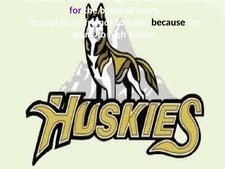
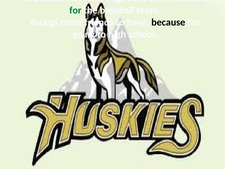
for colour: purple -> green (75, 10)
